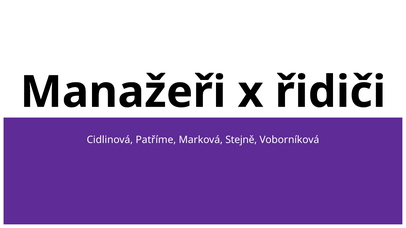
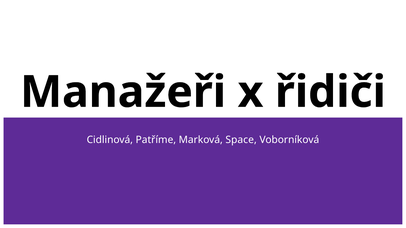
Stejně: Stejně -> Space (241, 140)
